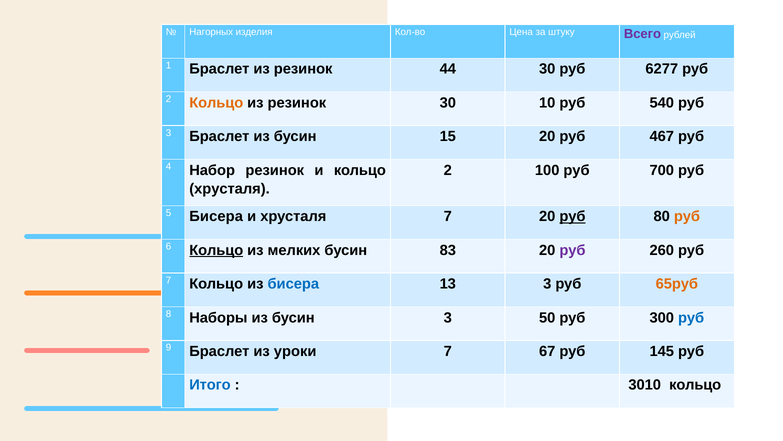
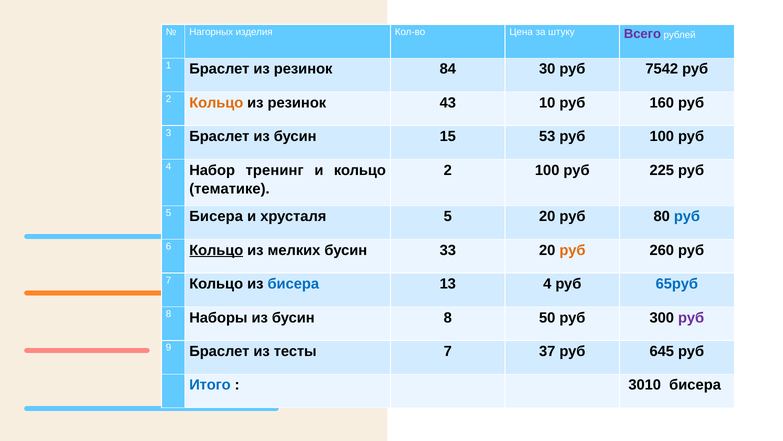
44: 44 -> 84 (448, 69)
6277: 6277 -> 7542 (662, 69)
резинок 30: 30 -> 43 (448, 103)
540: 540 -> 160 (662, 103)
15 20: 20 -> 53 (547, 136)
руб 467: 467 -> 100 (662, 136)
Набор резинок: резинок -> тренинг (275, 170)
700: 700 -> 225 (662, 170)
хрусталя: хрусталя -> тематике (229, 189)
хрусталя 7: 7 -> 5 (448, 216)
руб underline: present -> none (572, 216)
руб colour: orange -> blue (687, 216)
83: 83 -> 33 (448, 250)
руб colour: purple -> orange (572, 250)
13 3: 3 -> 4 (547, 284)
65руб colour: orange -> blue (677, 284)
бусин 3: 3 -> 8 (448, 317)
руб colour: blue -> purple (691, 317)
уроки: уроки -> тесты (295, 351)
67: 67 -> 37 (547, 351)
145: 145 -> 645 (662, 351)
3010 кольцо: кольцо -> бисера (695, 385)
